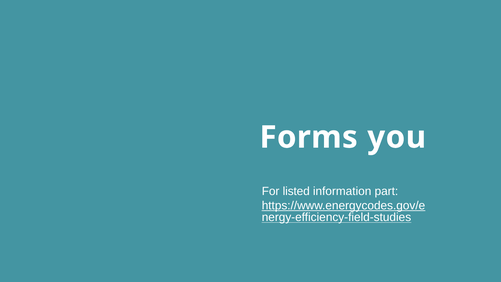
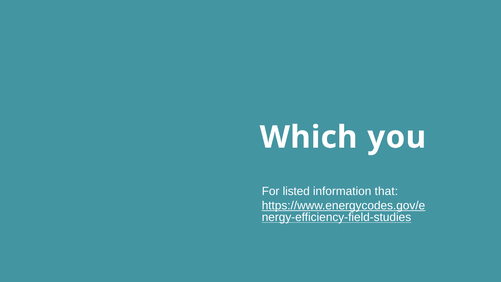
Forms: Forms -> Which (309, 137)
part: part -> that (386, 191)
